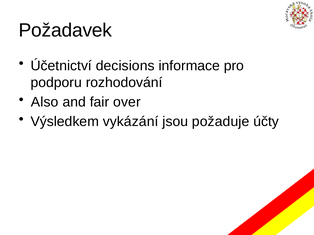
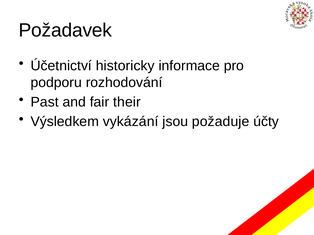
decisions: decisions -> historicky (125, 66)
Also: Also -> Past (45, 102)
over: over -> their (127, 102)
